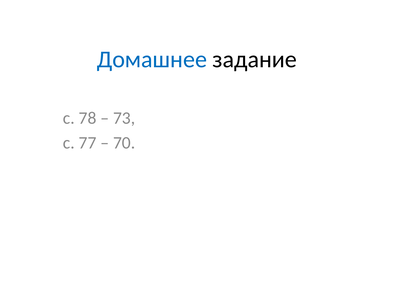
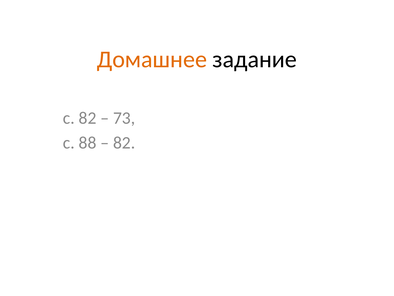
Домашнее colour: blue -> orange (152, 59)
с 78: 78 -> 82 (88, 118)
77: 77 -> 88 (88, 142)
70: 70 -> 82 (124, 142)
